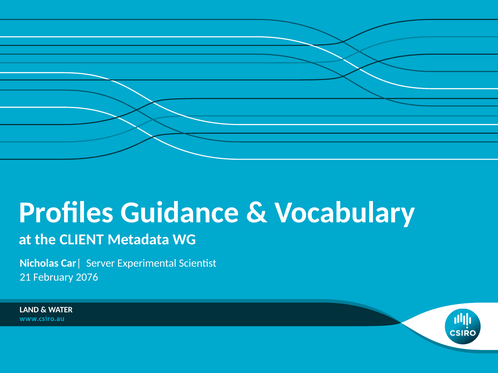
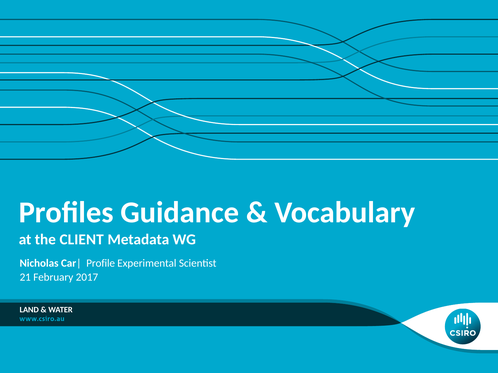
Server: Server -> Profile (101, 263)
2076: 2076 -> 2017 (87, 278)
